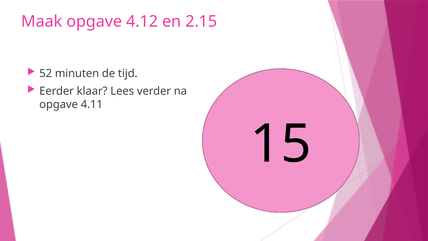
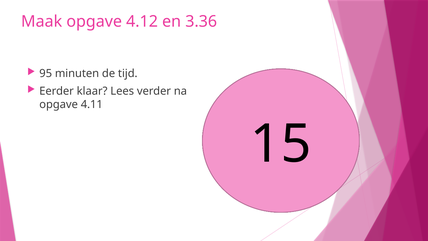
2.15: 2.15 -> 3.36 (201, 22)
52: 52 -> 95 (46, 73)
